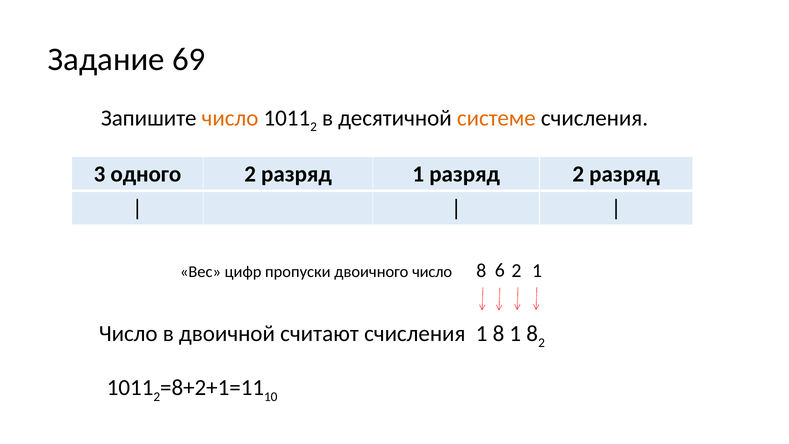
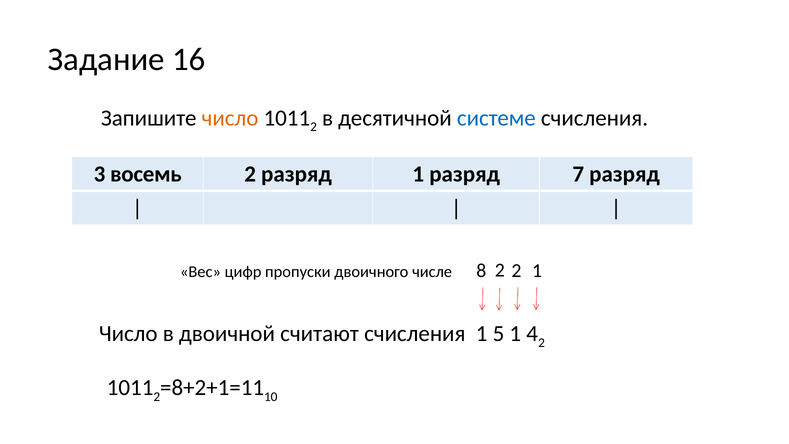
69: 69 -> 16 (189, 59)
системе colour: orange -> blue (496, 118)
одного: одного -> восемь (146, 174)
разряд 2: 2 -> 7 (578, 174)
8 6: 6 -> 2 (500, 270)
двоичного число: число -> числе (432, 272)
счисления 1 8: 8 -> 5 (498, 334)
8: 8 -> 4 (532, 334)
